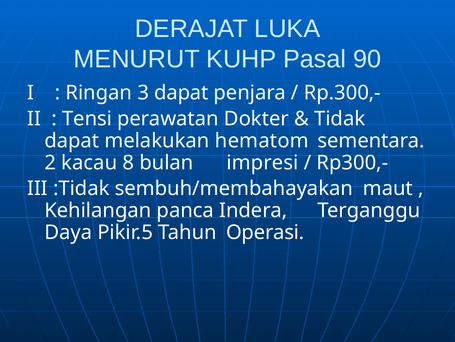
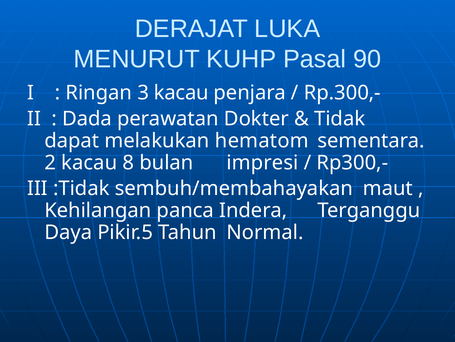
3 dapat: dapat -> kacau (181, 93)
Tensi: Tensi -> Dada (87, 119)
Operasi: Operasi -> Normal (265, 232)
